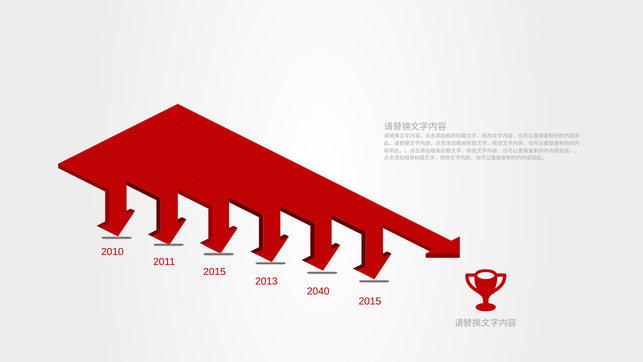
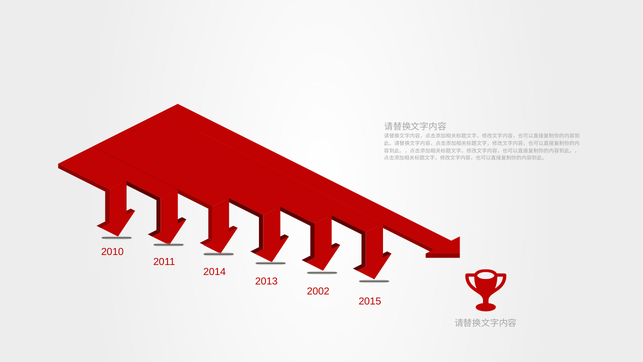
2015: 2015 -> 2014 (215, 271)
2040: 2040 -> 2002 (318, 291)
